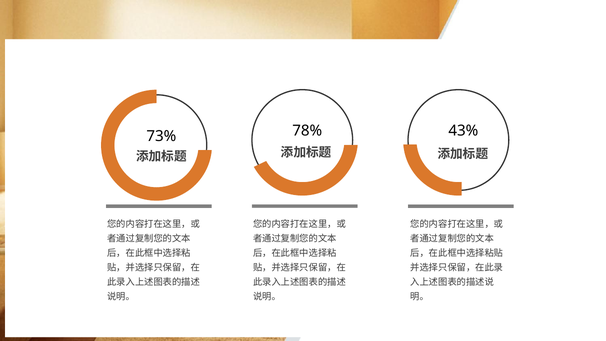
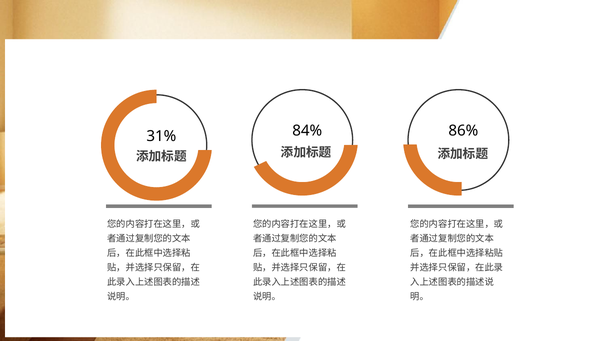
78%: 78% -> 84% (307, 131)
43%: 43% -> 86% (463, 131)
73%: 73% -> 31% (161, 136)
